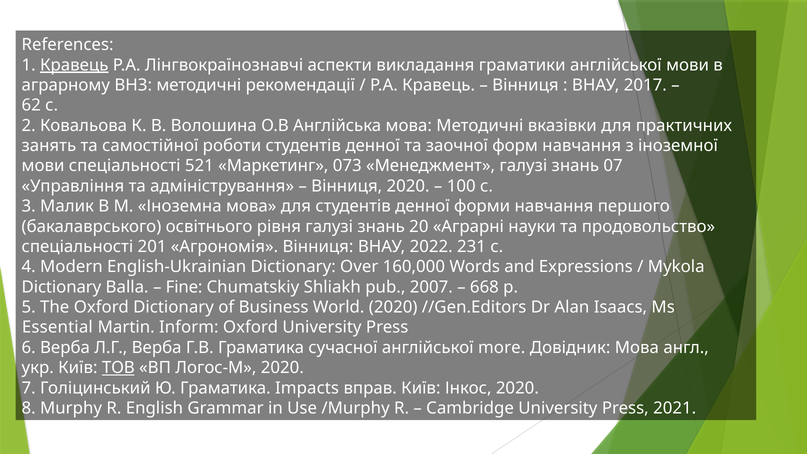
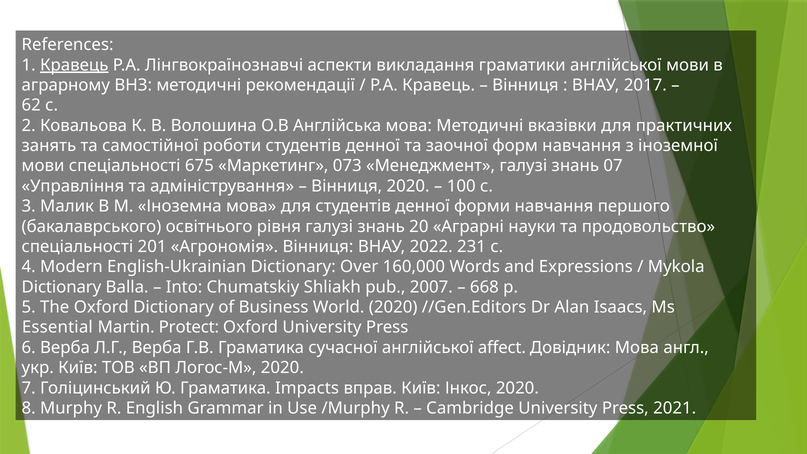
521: 521 -> 675 (199, 166)
Fine: Fine -> Into (184, 287)
Inform: Inform -> Protect (189, 327)
more: more -> affect (502, 348)
ТОВ underline: present -> none (118, 368)
